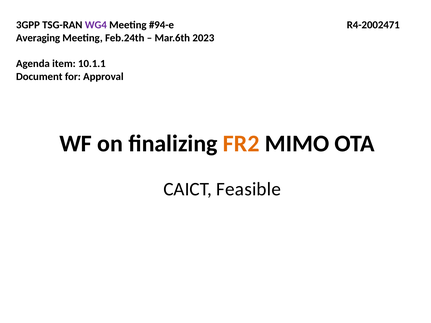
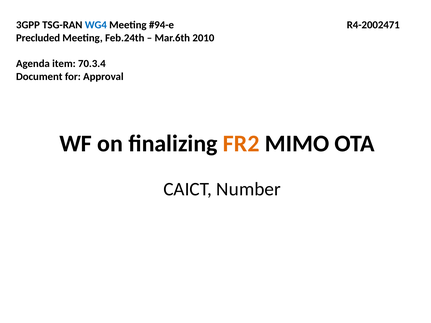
WG4 colour: purple -> blue (96, 25)
Averaging: Averaging -> Precluded (38, 38)
2023: 2023 -> 2010 (203, 38)
10.1.1: 10.1.1 -> 70.3.4 (92, 64)
Feasible: Feasible -> Number (249, 189)
